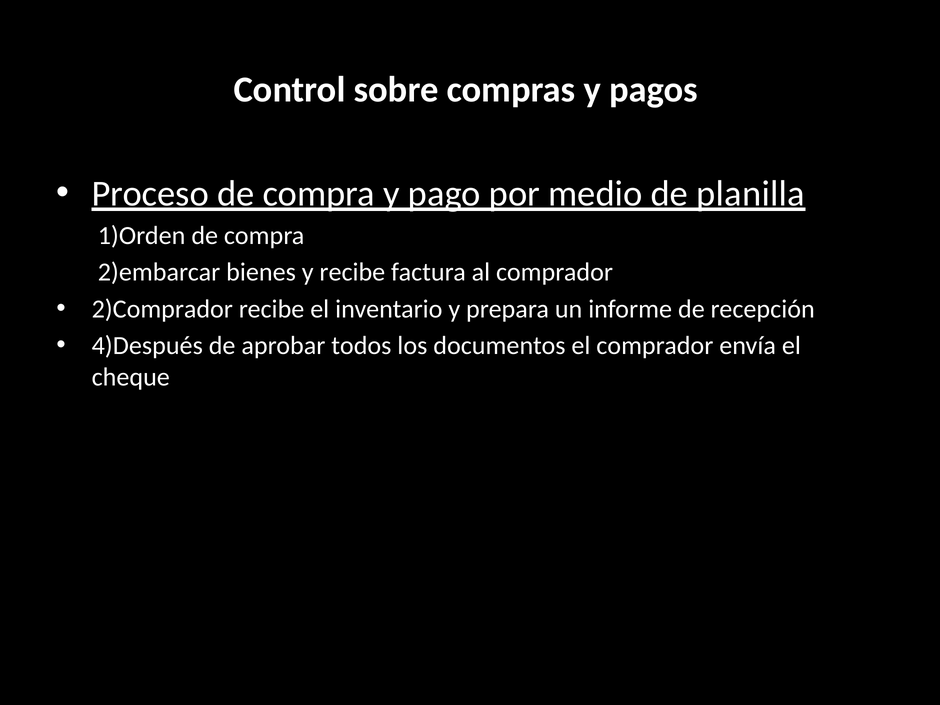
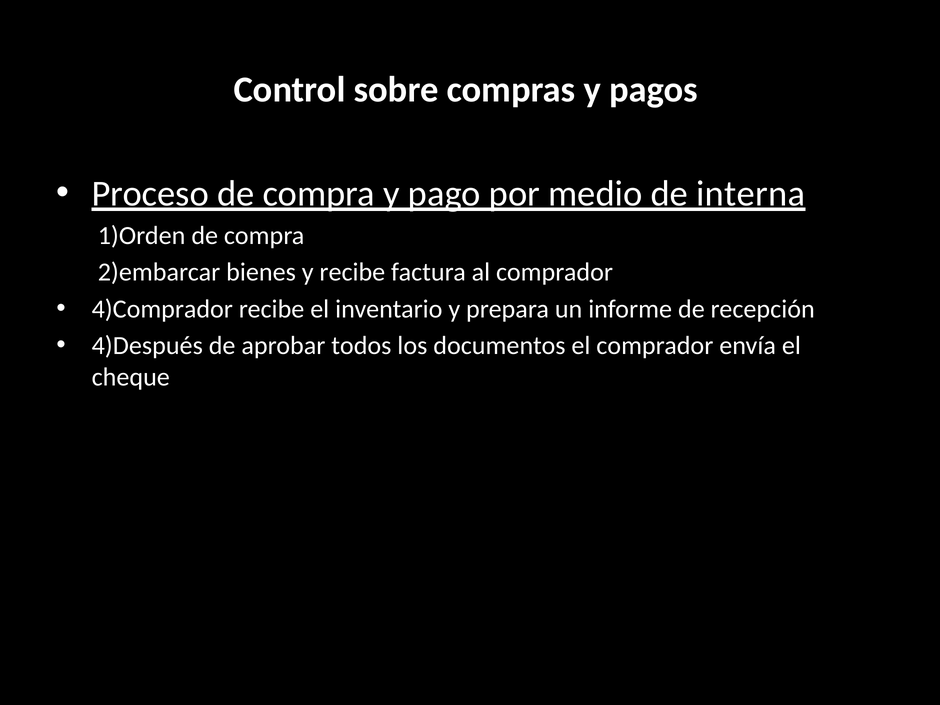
planilla: planilla -> interna (751, 194)
2)Comprador: 2)Comprador -> 4)Comprador (162, 309)
